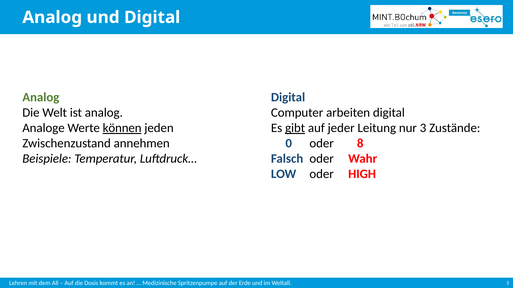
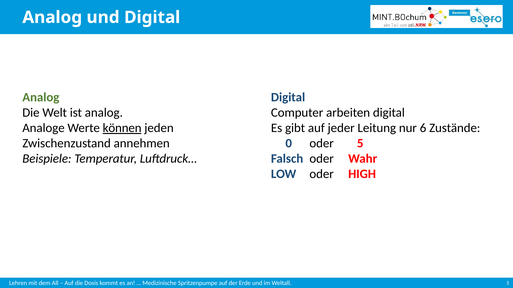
gibt underline: present -> none (295, 128)
3: 3 -> 6 (423, 128)
oder 8: 8 -> 5 (360, 144)
